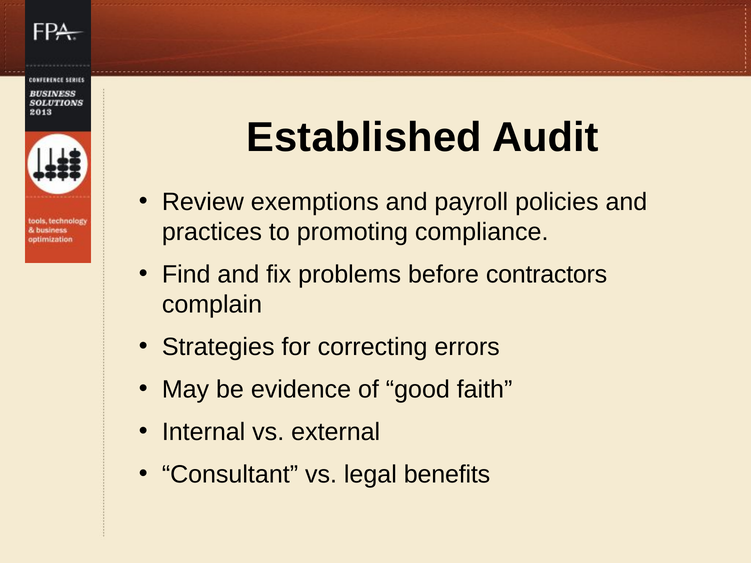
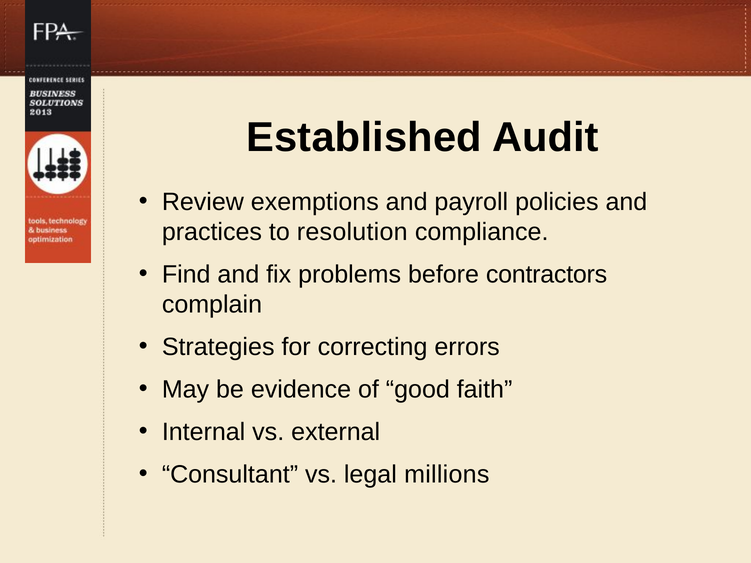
promoting: promoting -> resolution (352, 232)
benefits: benefits -> millions (447, 475)
